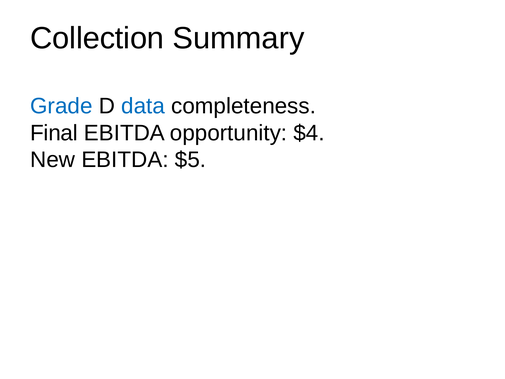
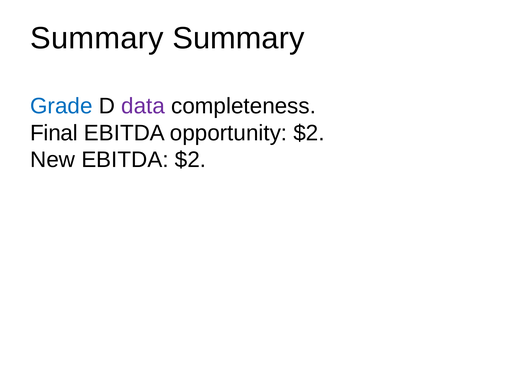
Collection: Collection -> Summary (97, 38)
data colour: blue -> purple (143, 106)
opportunity $4: $4 -> $2 (309, 133)
EBITDA $5: $5 -> $2 (191, 160)
